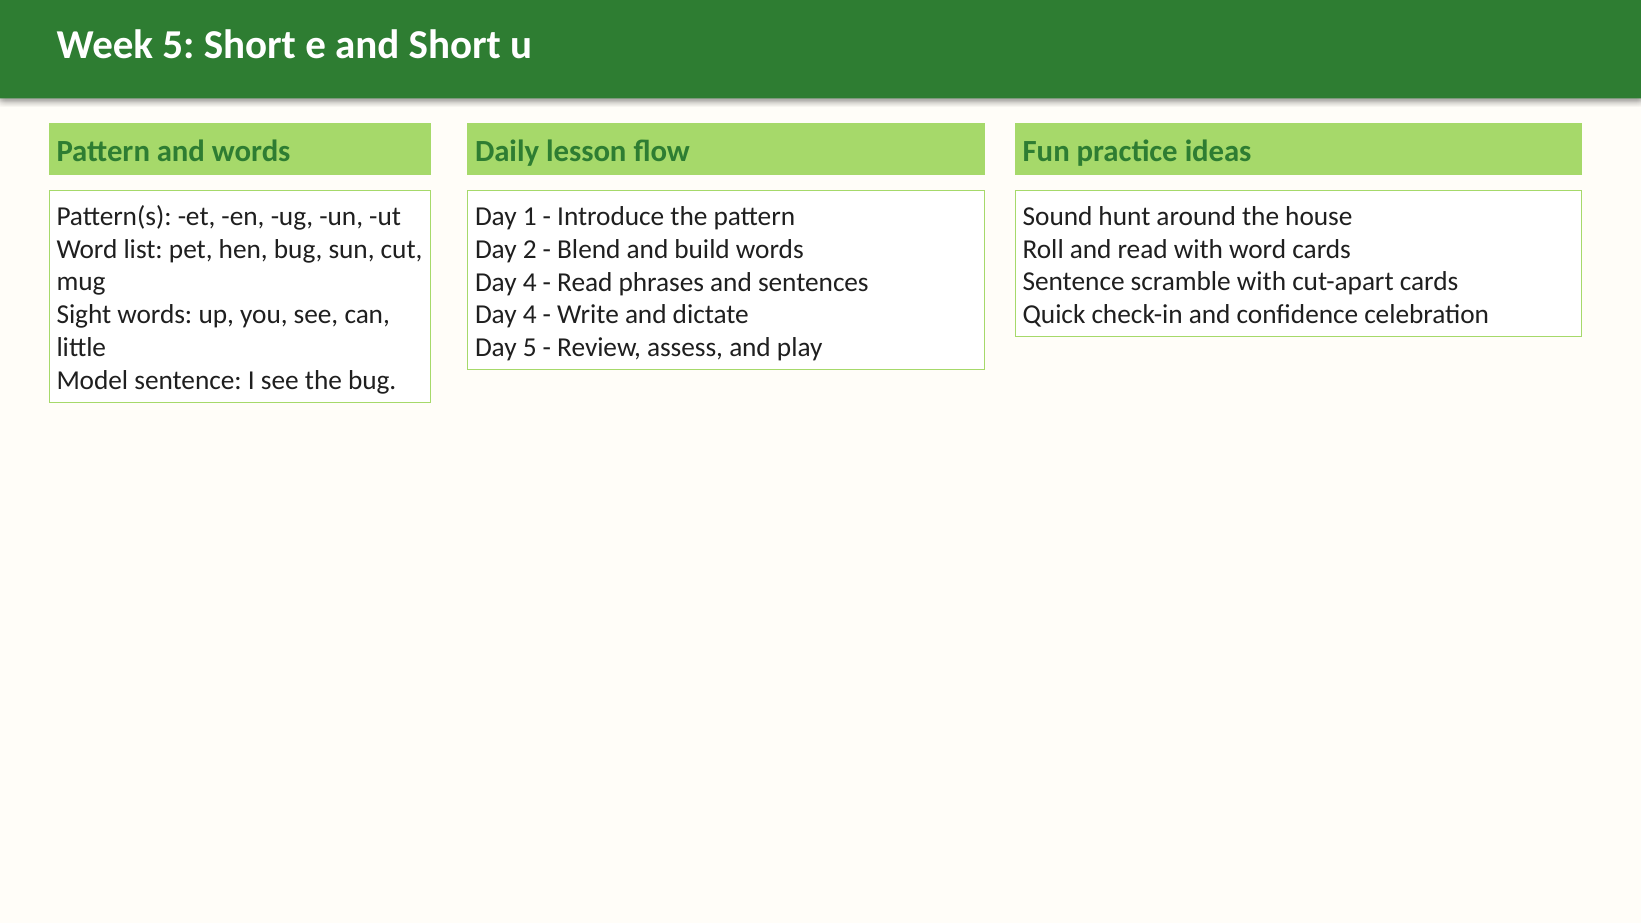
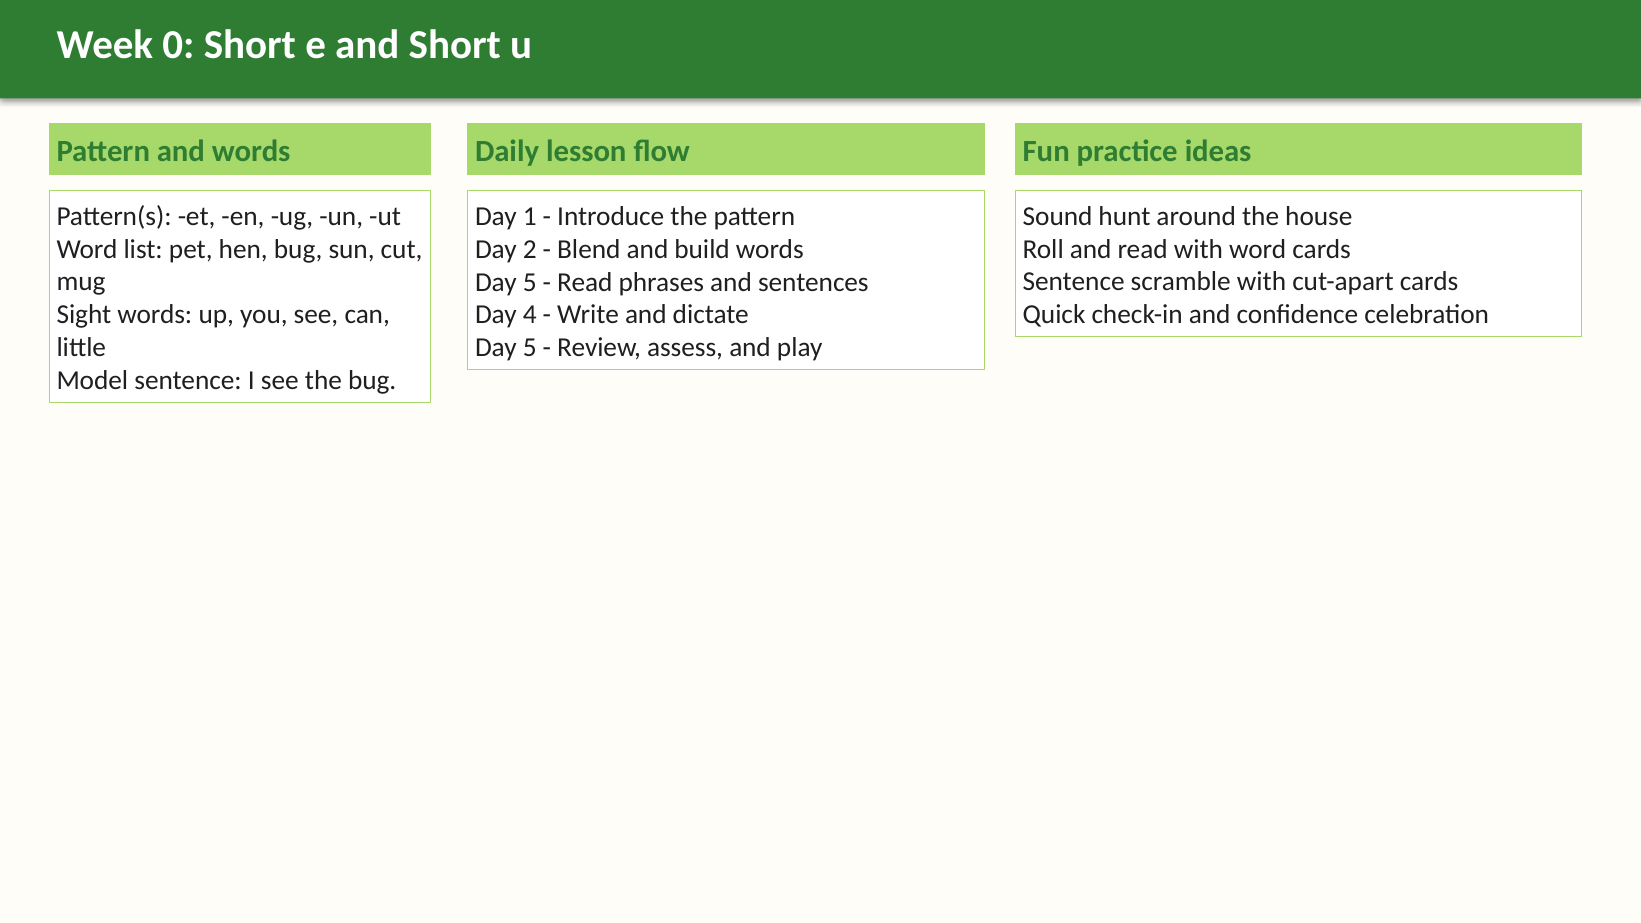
Week 5: 5 -> 0 (178, 45)
4: 4 -> 5 (530, 282)
